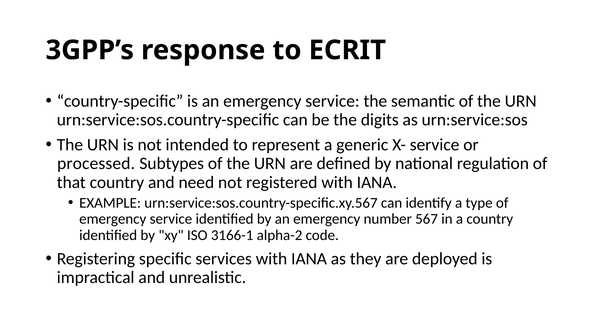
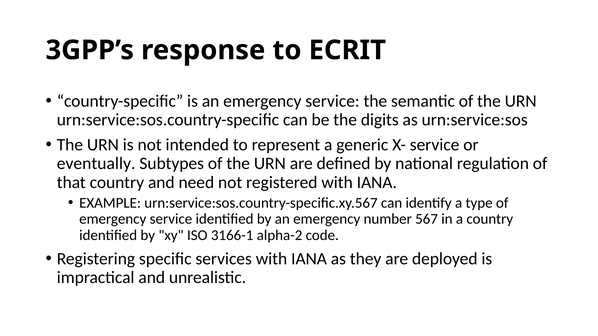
processed: processed -> eventually (96, 164)
